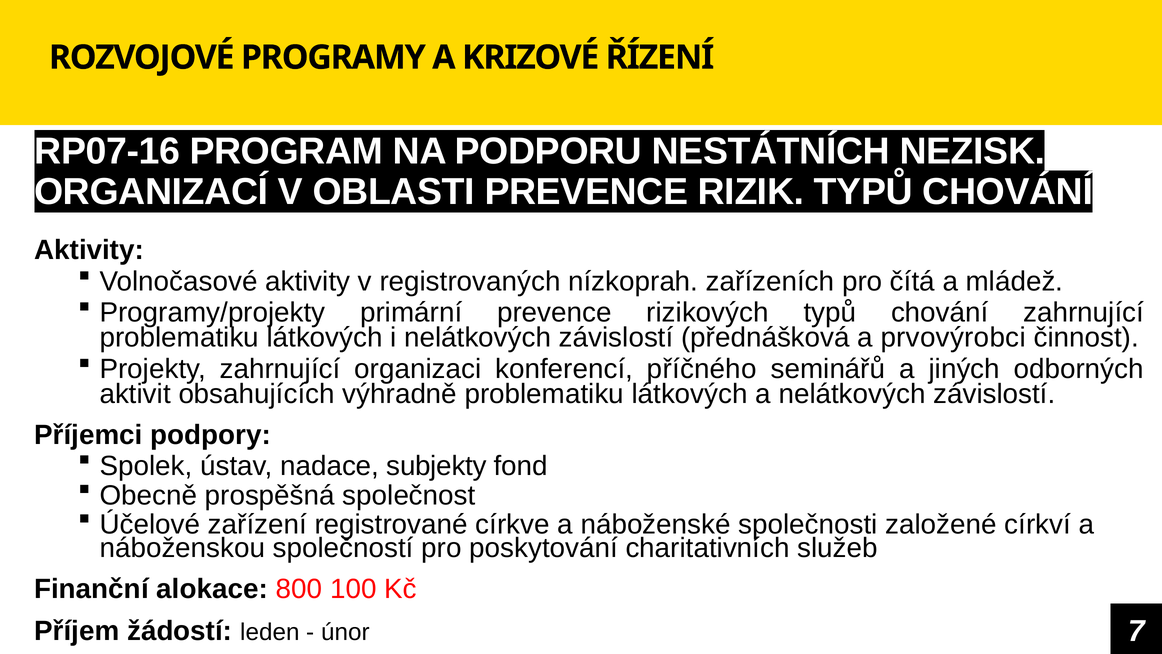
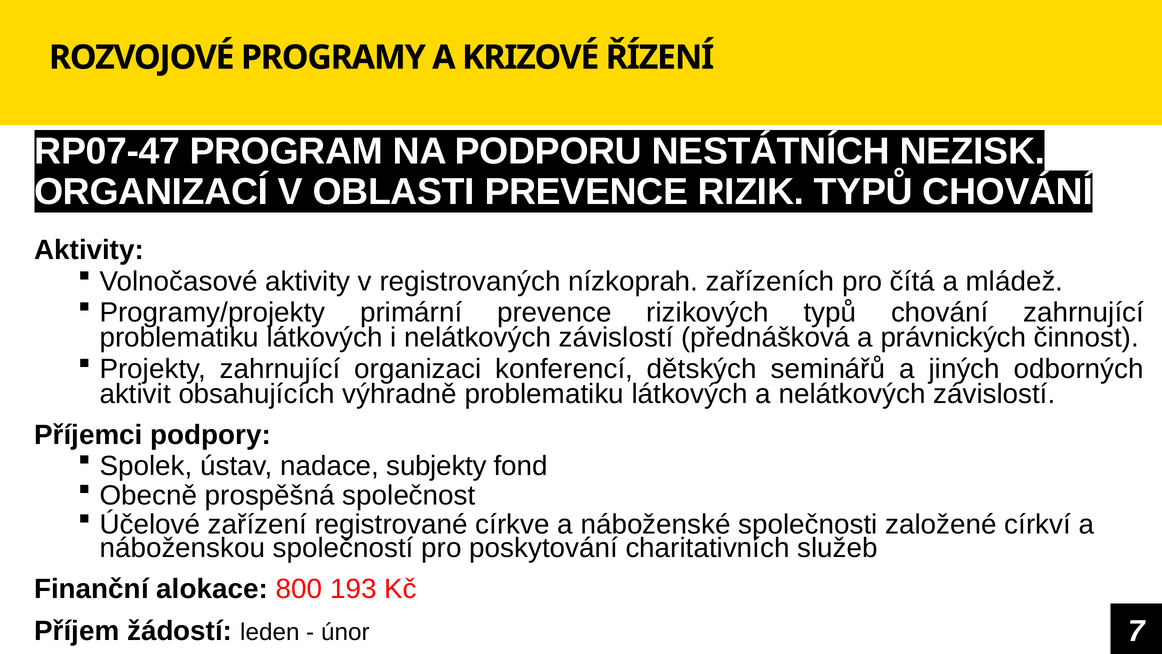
RP07-16: RP07-16 -> RP07-47 (107, 151)
prvovýrobci: prvovýrobci -> právnických (953, 338)
příčného: příčného -> dětských (702, 369)
100: 100 -> 193 (353, 589)
